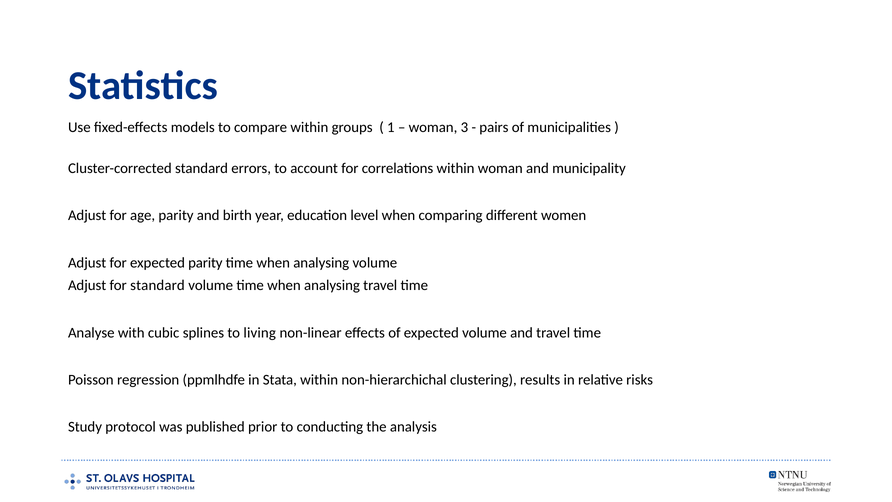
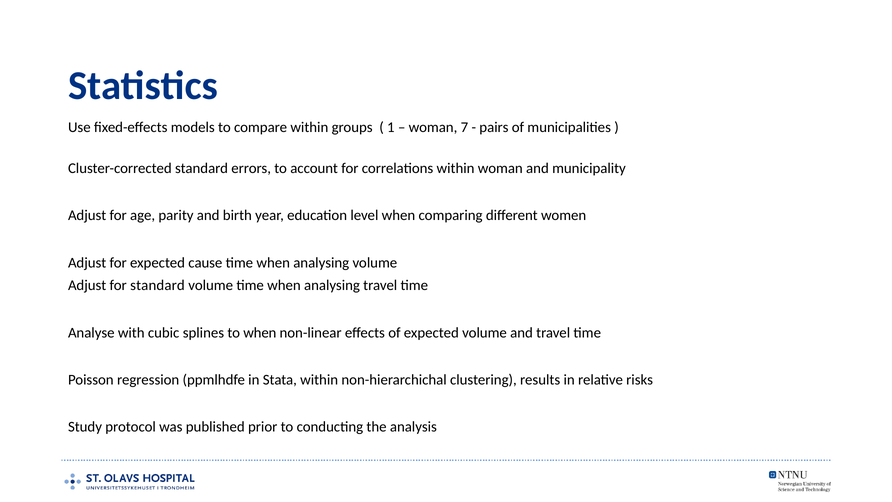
3: 3 -> 7 (464, 127)
expected parity: parity -> cause (205, 263)
to living: living -> when (260, 332)
